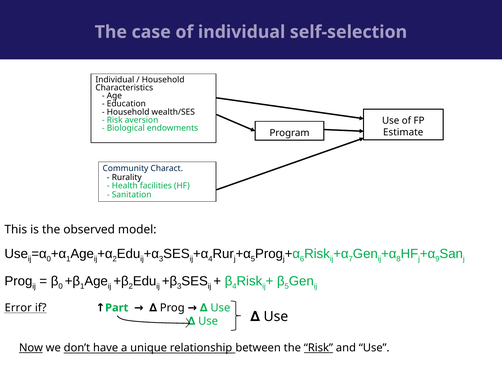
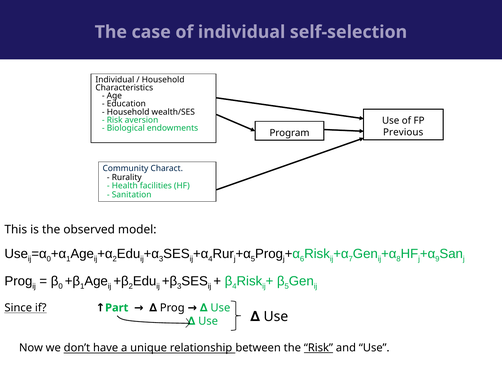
Estimate: Estimate -> Previous (403, 132)
Error: Error -> Since (18, 308)
Now underline: present -> none (31, 348)
